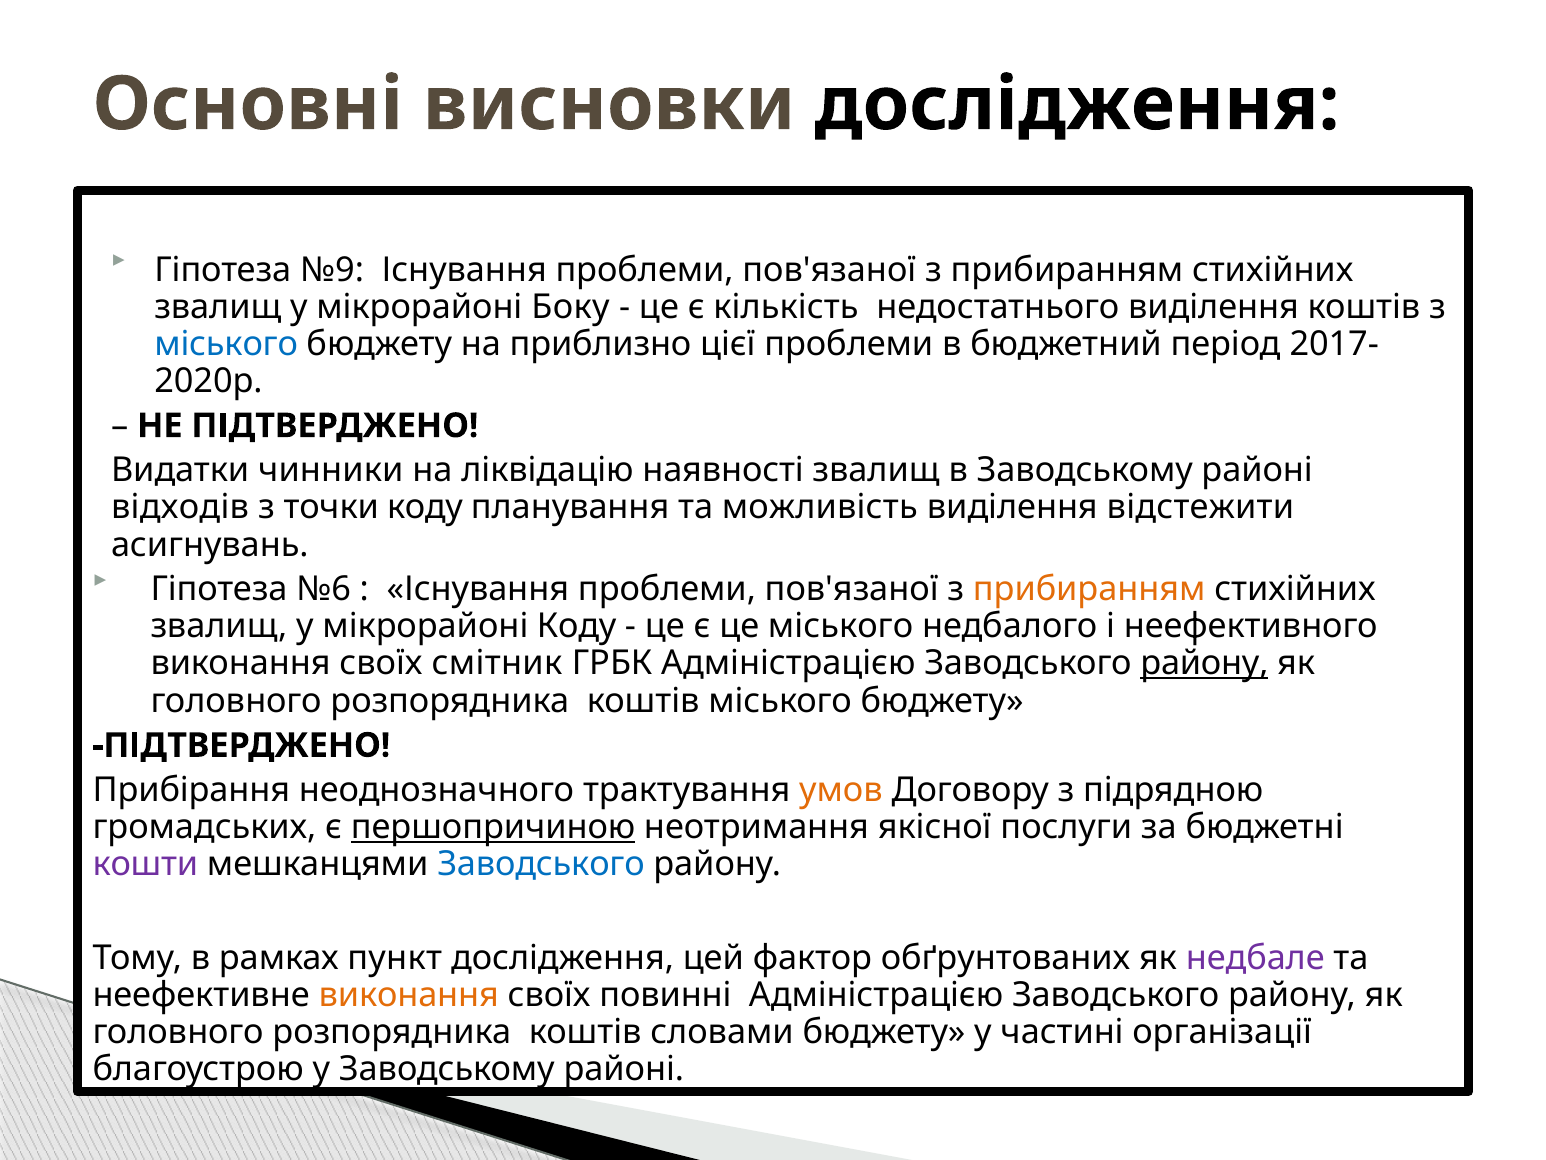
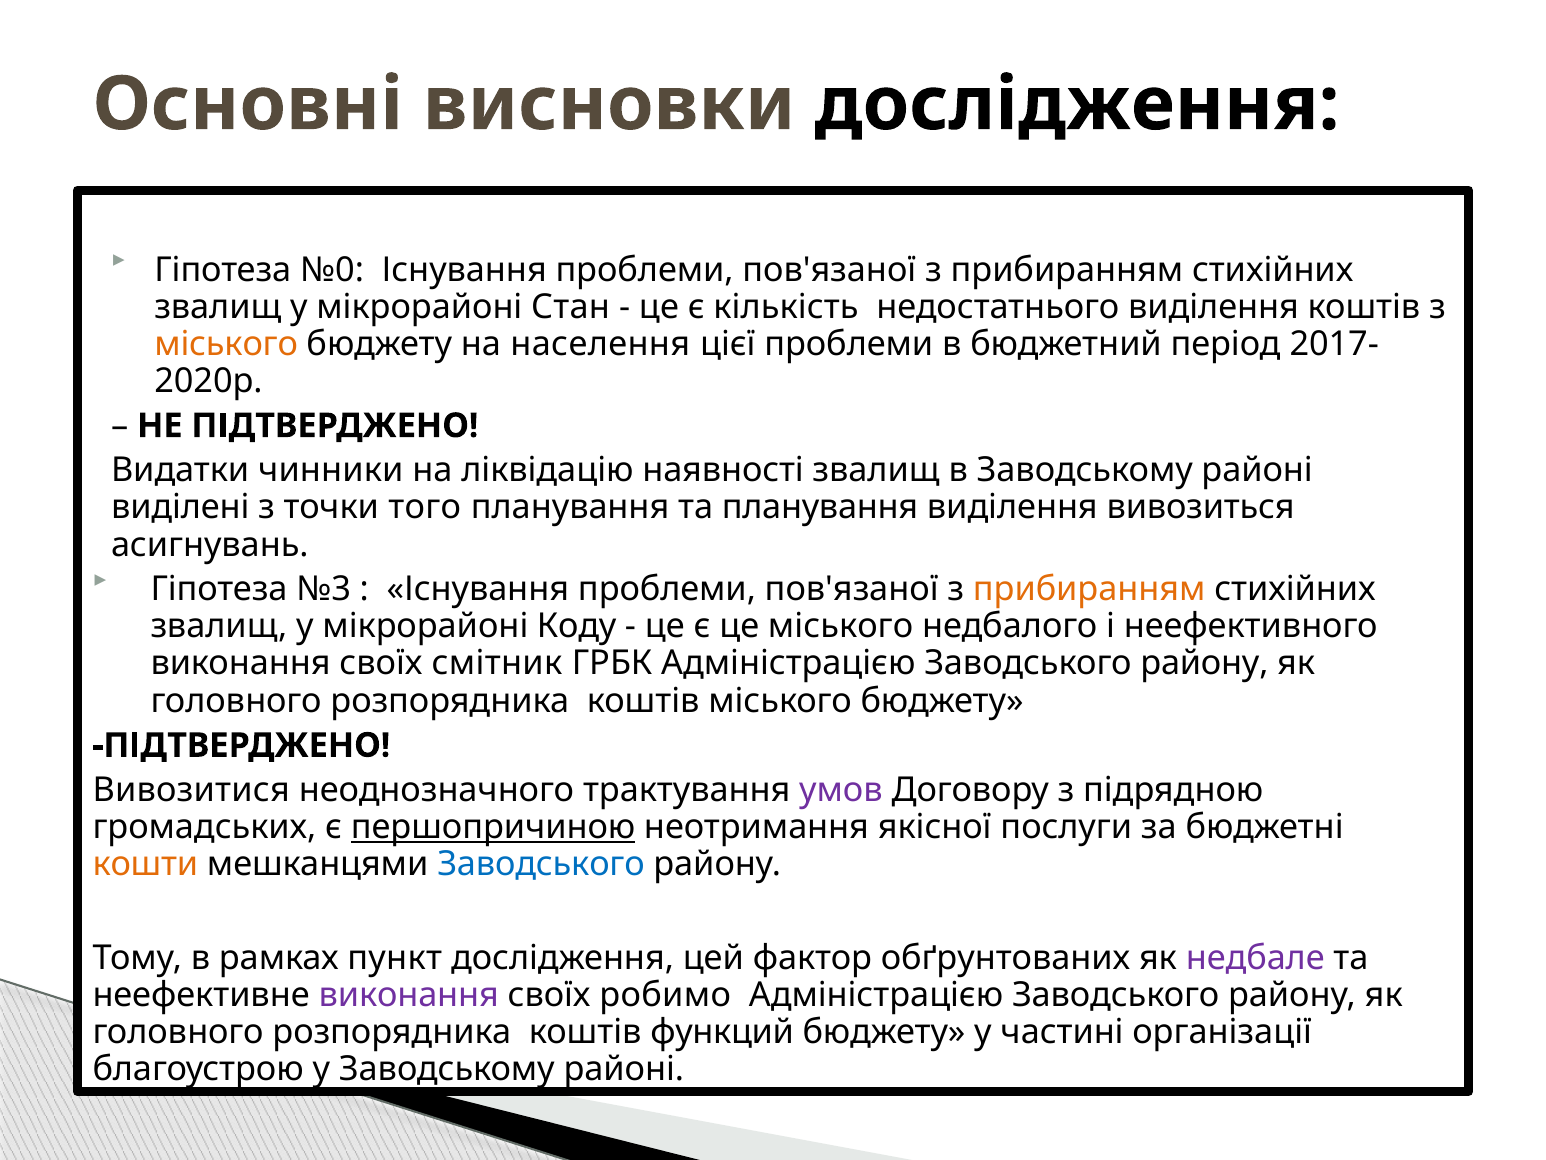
№9: №9 -> №0 (332, 270)
Боку: Боку -> Стан (571, 307)
міського colour: blue -> orange (226, 344)
приблизно: приблизно -> населення (600, 344)
відходів: відходів -> виділені (180, 507)
точки коду: коду -> того (425, 507)
та можливість: можливість -> планування (820, 507)
відстежити: відстежити -> вивозиться (1201, 507)
№6: №6 -> №3 (324, 589)
району underline: present -> none (1204, 663)
Прибірання: Прибірання -> Вивозитися (191, 790)
умов colour: orange -> purple (841, 790)
кошти colour: purple -> orange (145, 864)
виконання colour: orange -> purple (409, 995)
повинні: повинні -> робимо (665, 995)
словами: словами -> функций (722, 1032)
